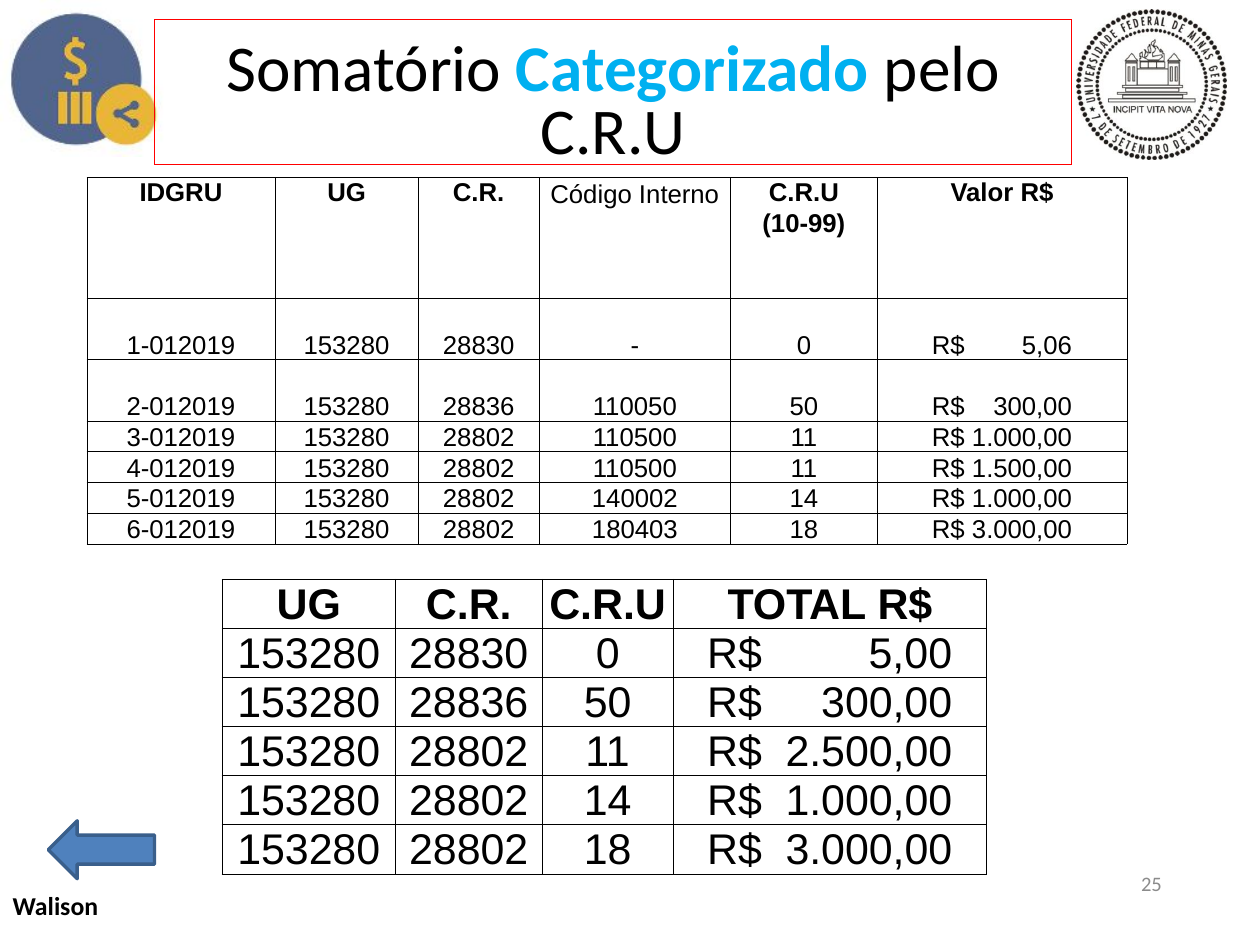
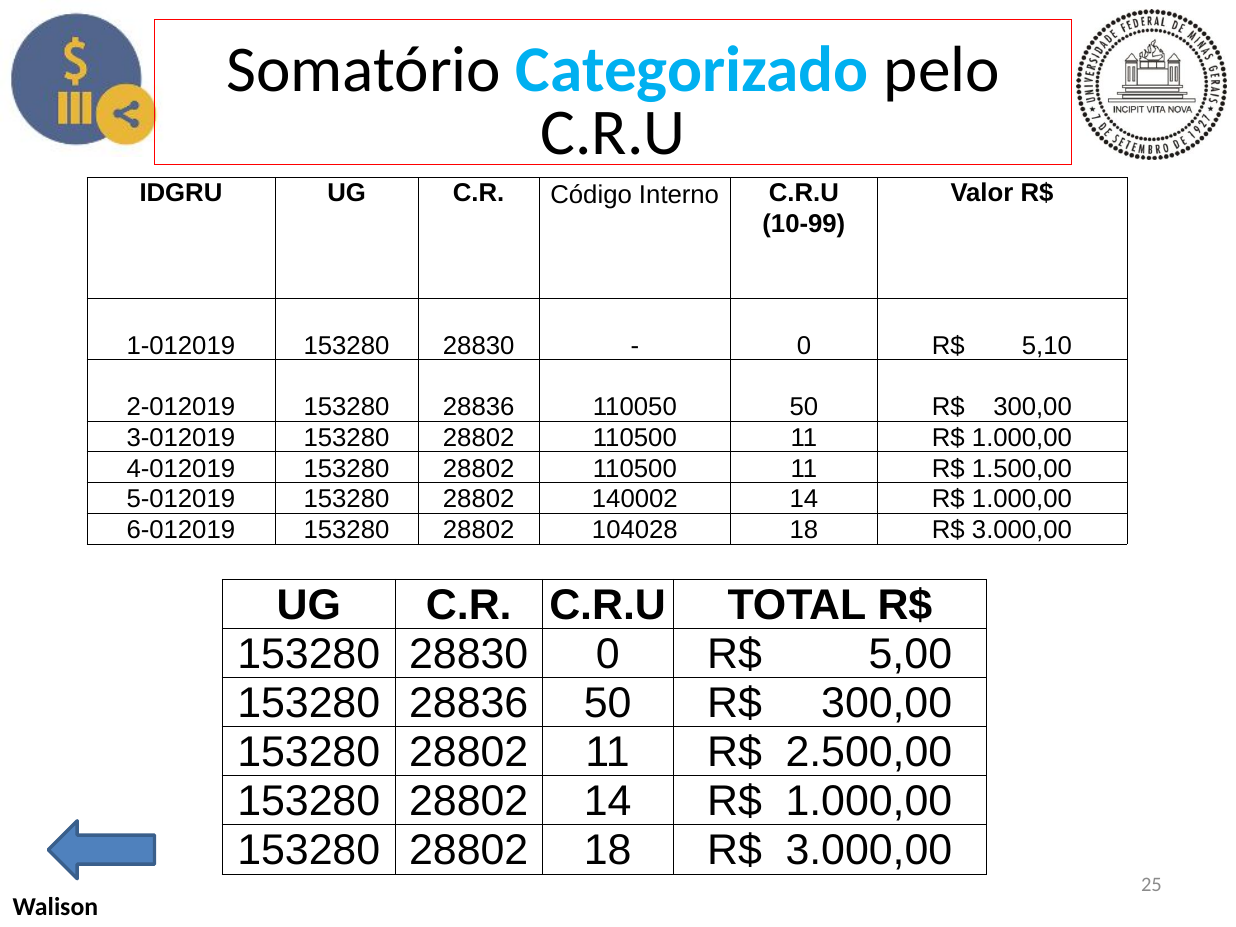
5,06: 5,06 -> 5,10 (1047, 346)
180403: 180403 -> 104028 (635, 530)
